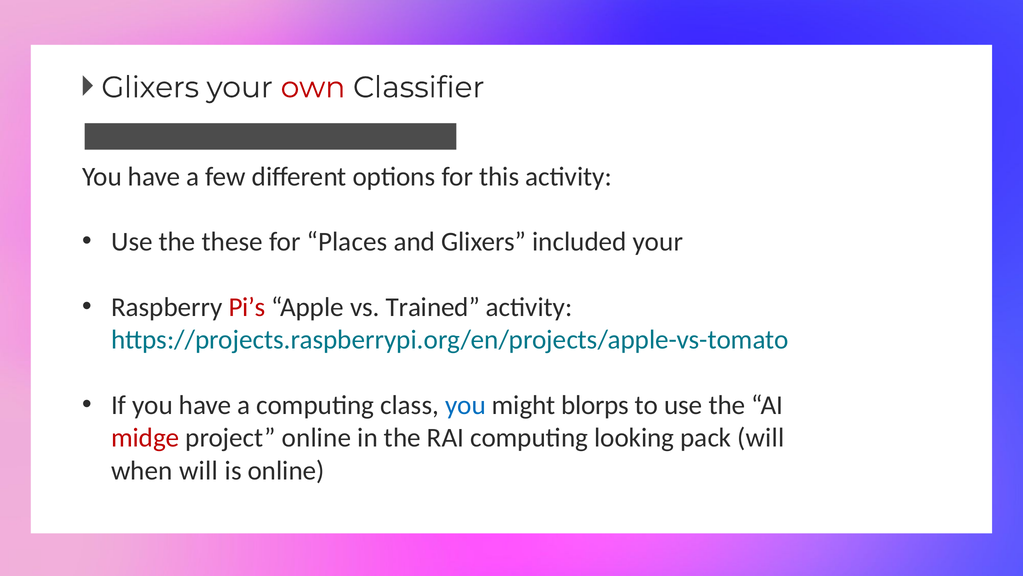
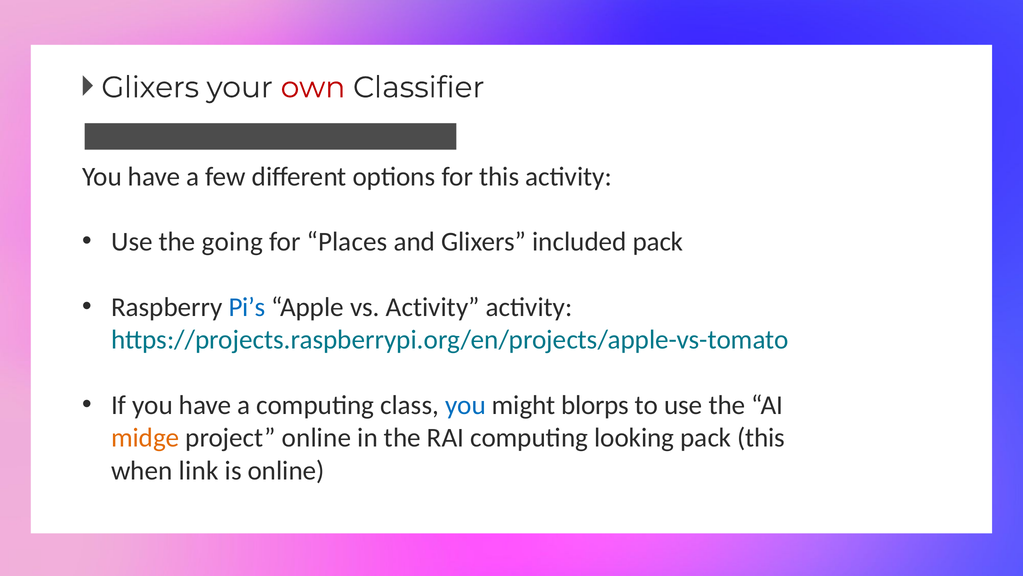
these: these -> going (232, 242)
included your: your -> pack (658, 242)
Pi’s colour: red -> blue (247, 307)
vs Trained: Trained -> Activity (433, 307)
midge colour: red -> orange (145, 438)
pack will: will -> this (761, 438)
when will: will -> link (198, 470)
